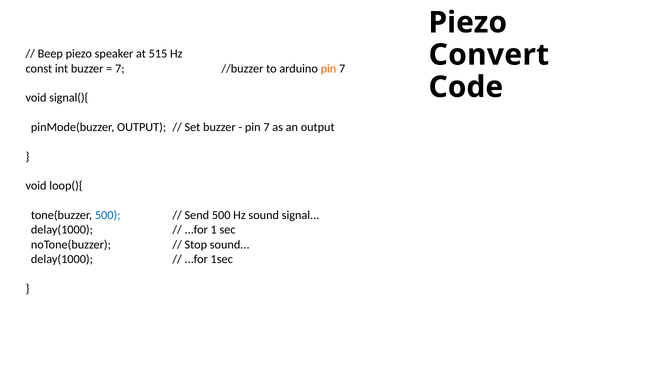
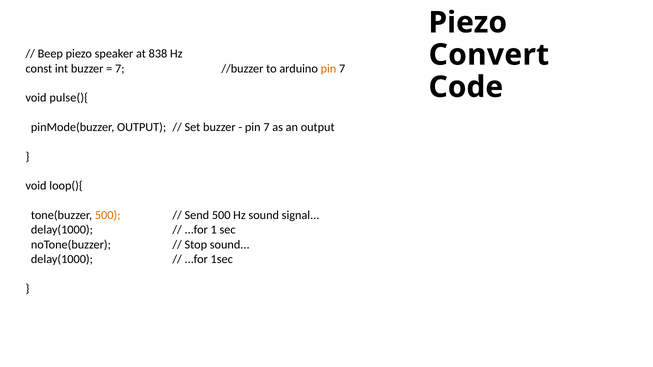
515: 515 -> 838 (158, 54)
signal(){: signal(){ -> pulse(){ (69, 98)
500 colour: blue -> orange (108, 215)
